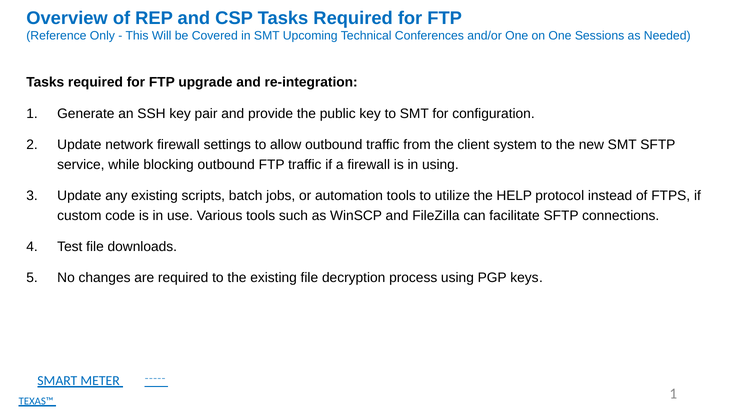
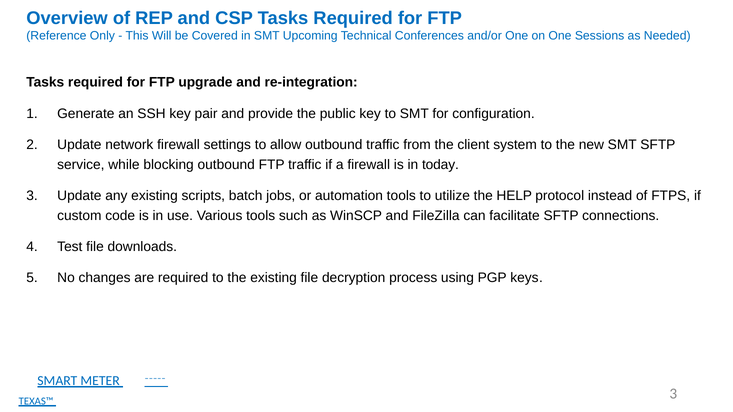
in using: using -> today (440, 165)
1: 1 -> 3 (673, 394)
